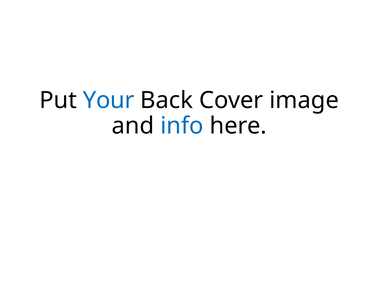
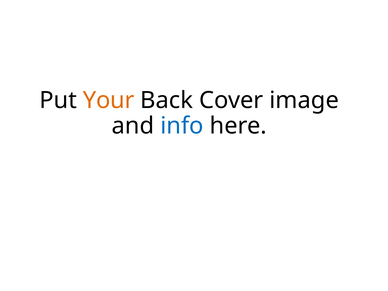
Your colour: blue -> orange (109, 100)
